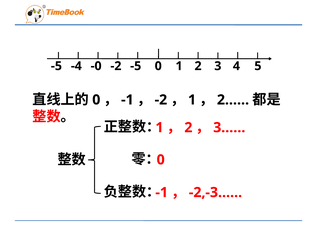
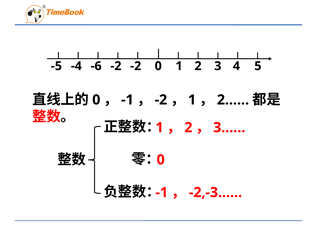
-0: -0 -> -6 (96, 66)
-2 -5: -5 -> -2 (136, 66)
